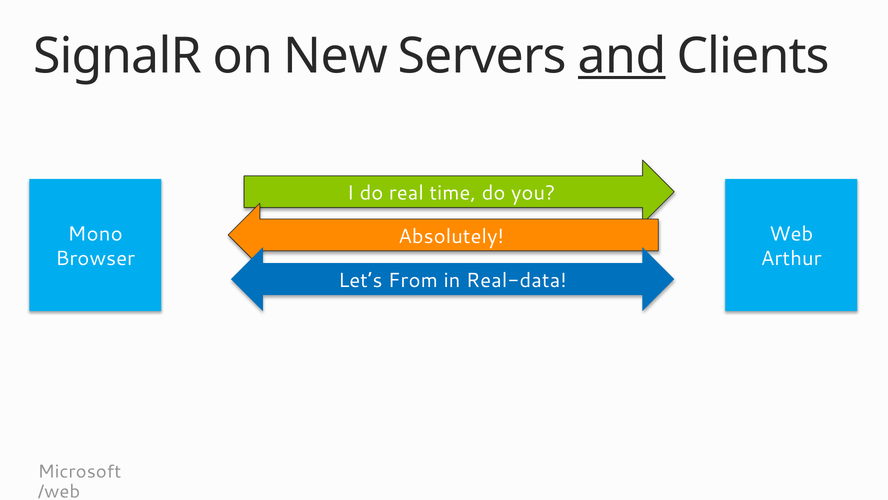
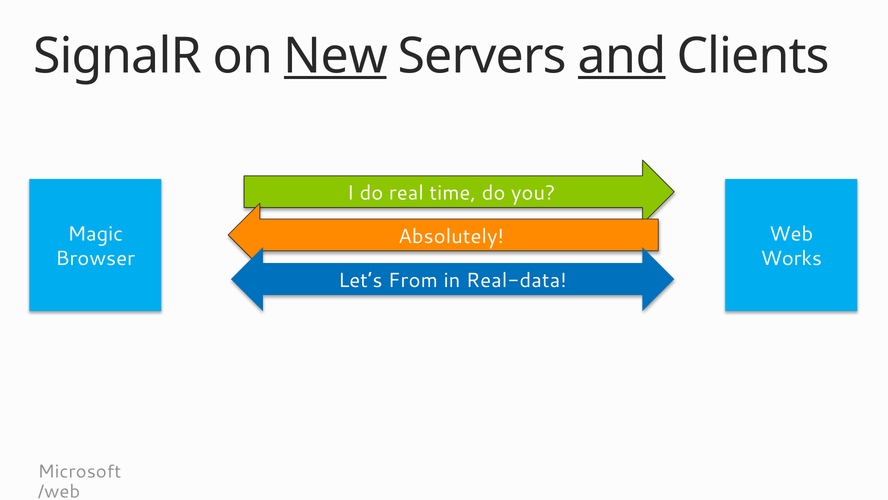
New underline: none -> present (336, 56)
Mono: Mono -> Magic (95, 234)
Arthur: Arthur -> Works (791, 258)
